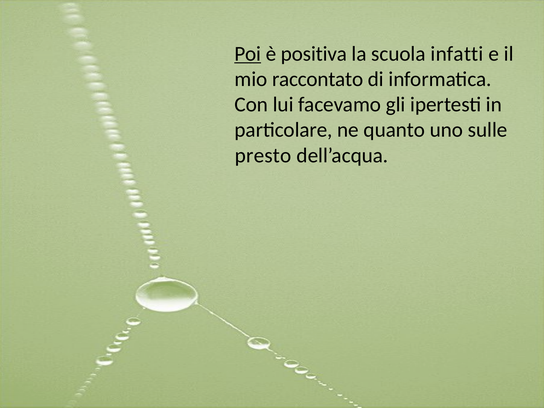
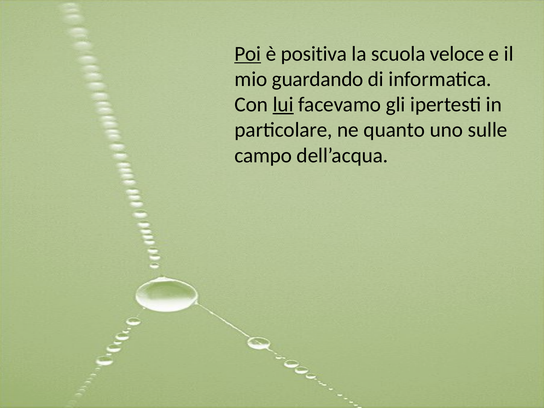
infatti: infatti -> veloce (457, 54)
raccontato: raccontato -> guardando (318, 79)
lui underline: none -> present (283, 105)
presto: presto -> campo (263, 155)
